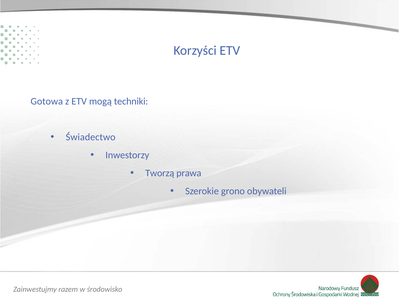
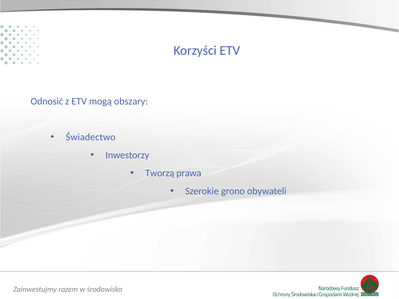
Gotowa: Gotowa -> Odnosić (47, 101)
techniki: techniki -> obszary (131, 101)
